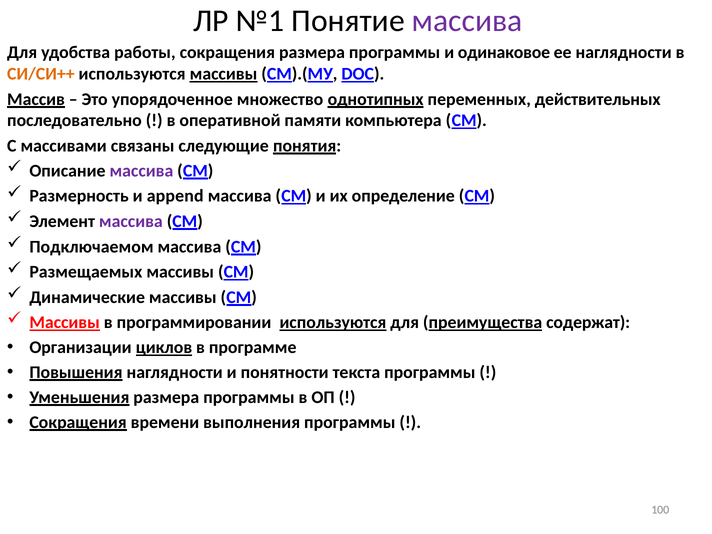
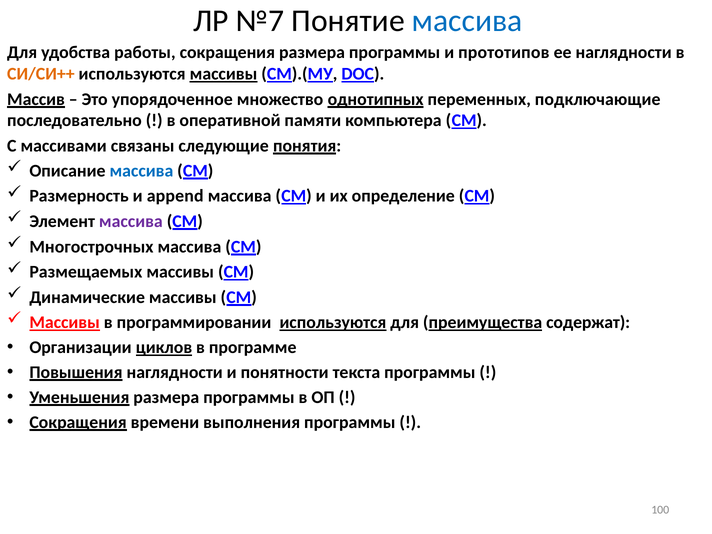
№1: №1 -> №7 (260, 21)
массива colour: purple -> blue (467, 21)
одинаковое: одинаковое -> прототипов (504, 53)
действительных: действительных -> подключающие (598, 99)
массива colour: purple -> blue (141, 171)
Подключаемом: Подключаемом -> Многострочных (91, 247)
